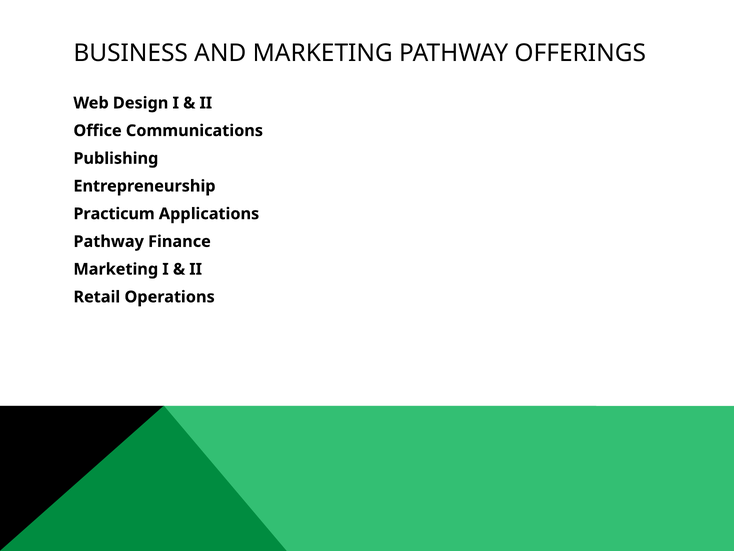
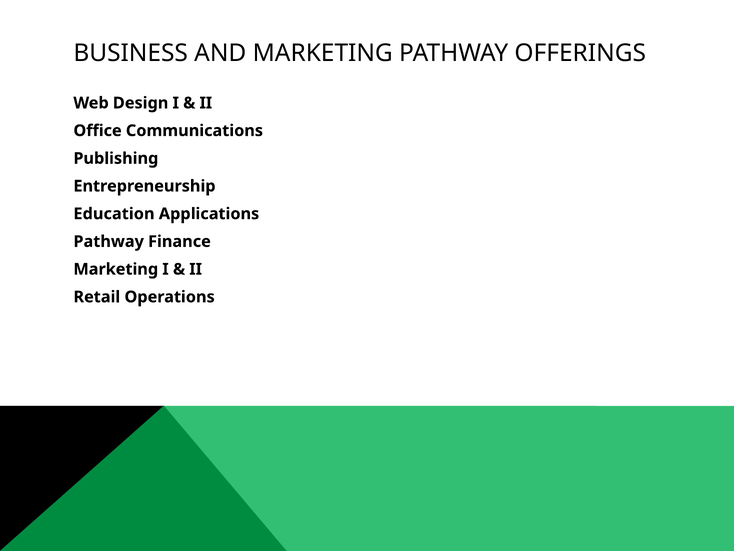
Practicum: Practicum -> Education (114, 214)
